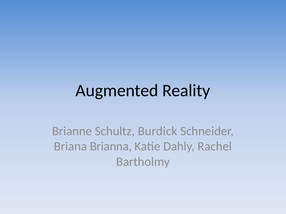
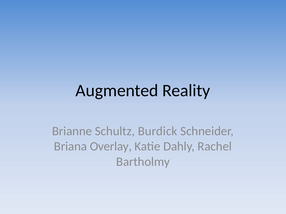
Brianna: Brianna -> Overlay (111, 147)
